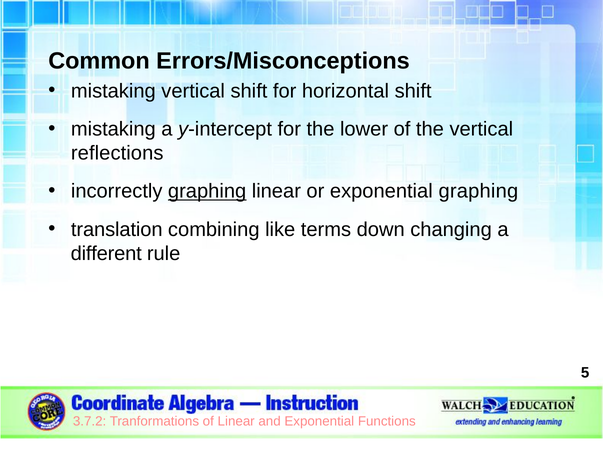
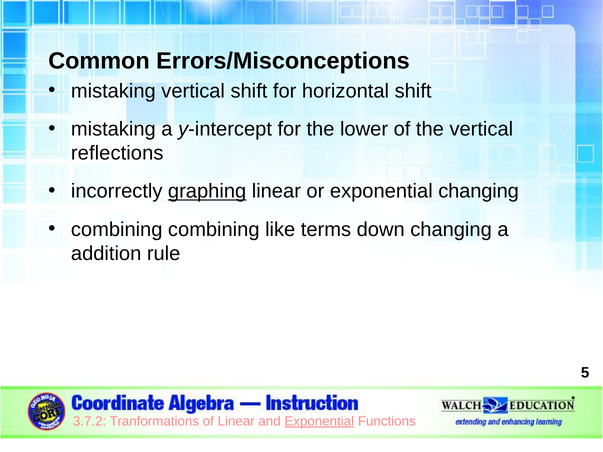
exponential graphing: graphing -> changing (479, 191)
translation: translation -> combining (117, 230)
different: different -> addition (106, 254)
Exponential underline: none -> present (319, 422)
